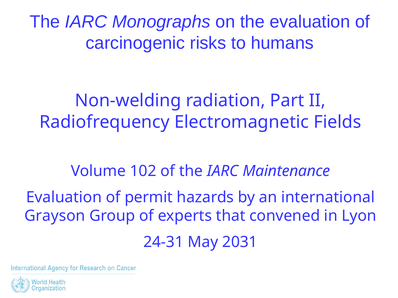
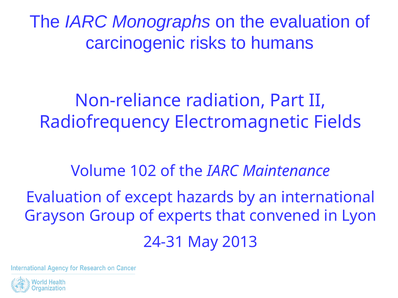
Non-welding: Non-welding -> Non-reliance (128, 101)
permit: permit -> except (149, 198)
2031: 2031 -> 2013 (240, 243)
